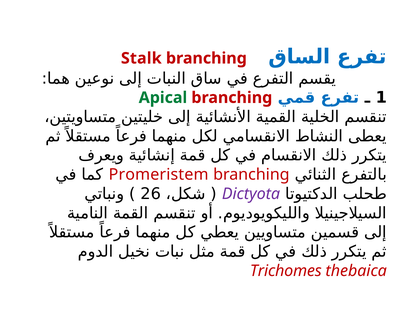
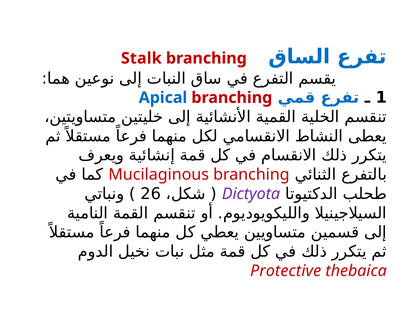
Apical colour: green -> blue (163, 98)
Promeristem: Promeristem -> Mucilaginous (159, 175)
Trichomes: Trichomes -> Protective (286, 271)
